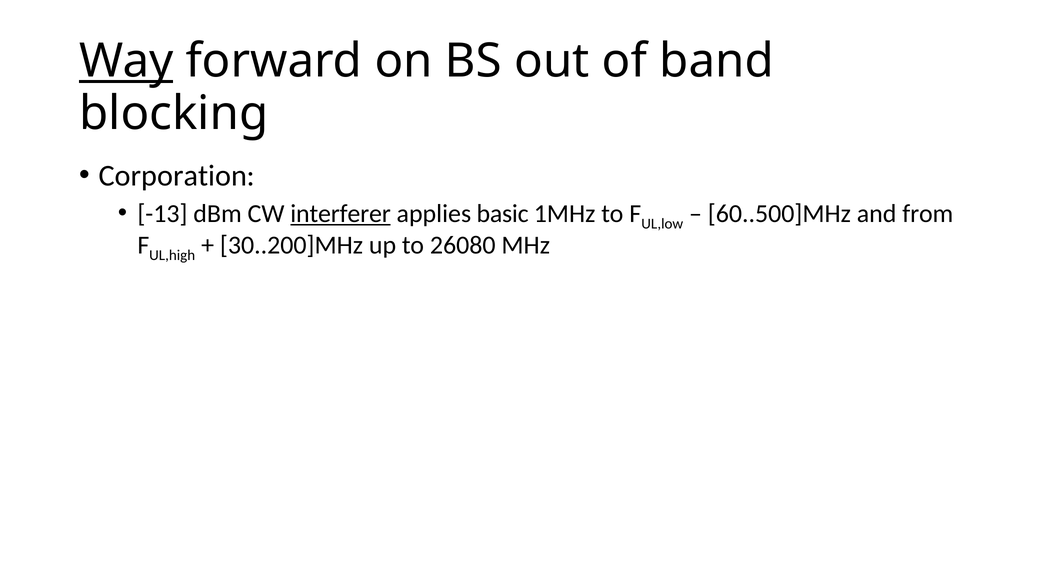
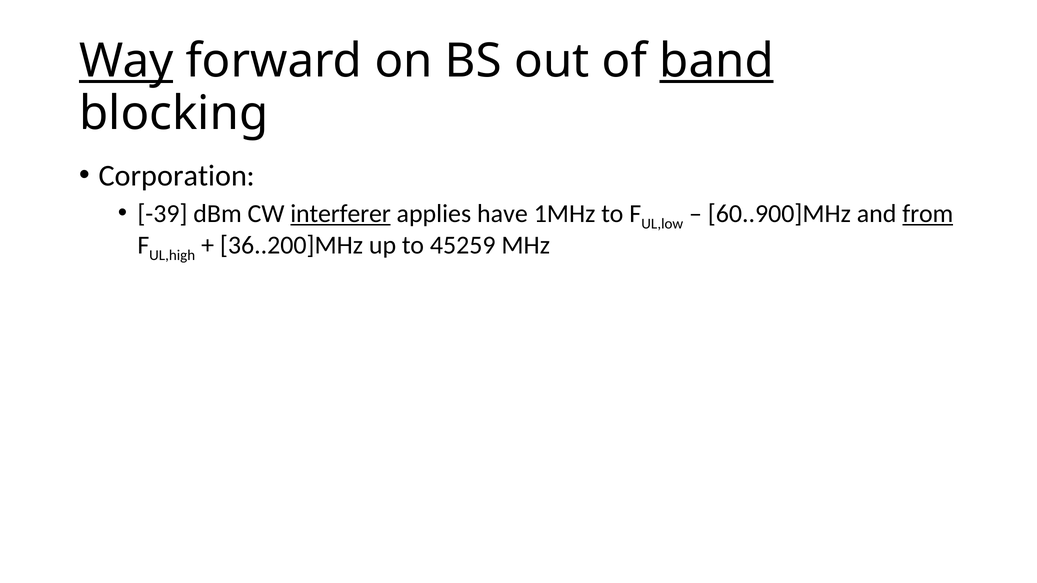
band underline: none -> present (717, 61)
-13: -13 -> -39 (162, 214)
basic: basic -> have (502, 214)
60..500]MHz: 60..500]MHz -> 60..900]MHz (779, 214)
from underline: none -> present (928, 214)
30..200]MHz: 30..200]MHz -> 36..200]MHz (292, 245)
26080: 26080 -> 45259 (463, 245)
